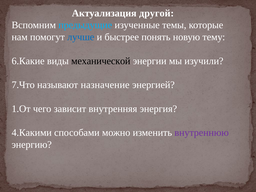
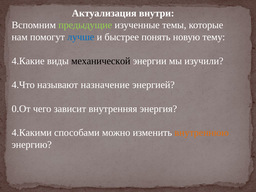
другой: другой -> внутри (157, 13)
предыдущие colour: light blue -> light green (85, 25)
6.Какие: 6.Какие -> 4.Какие (28, 61)
7.Что: 7.Что -> 4.Что (23, 85)
1.От: 1.От -> 0.От (21, 109)
внутреннюю colour: purple -> orange (202, 133)
